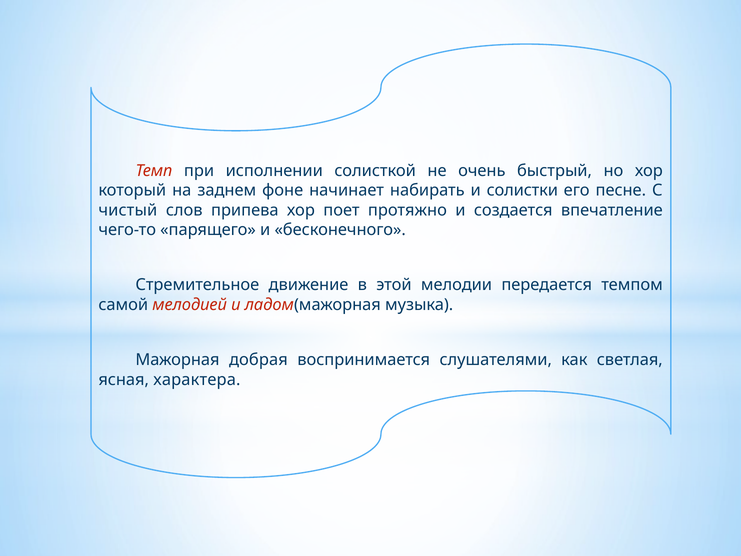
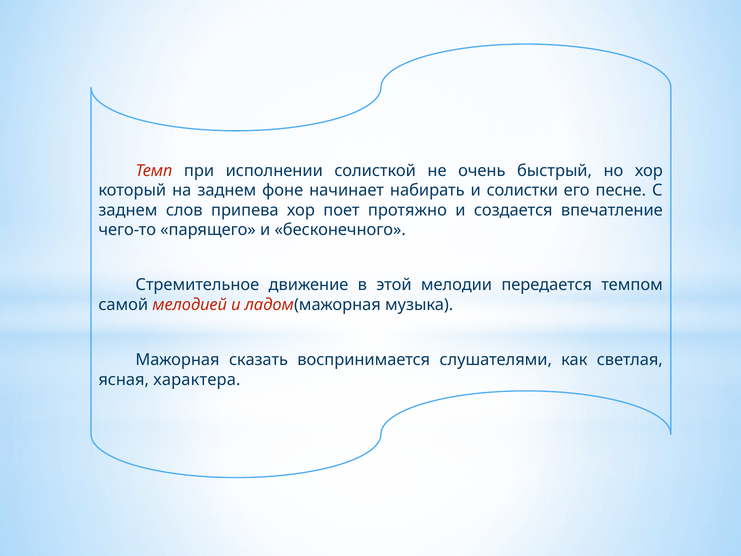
чистый: чистый -> заднем (128, 210)
добрая: добрая -> сказать (258, 360)
